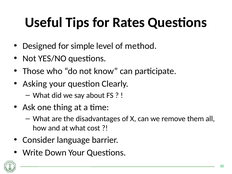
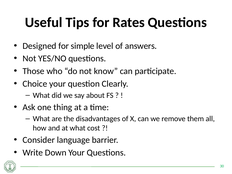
method: method -> answers (141, 46)
Asking: Asking -> Choice (35, 84)
